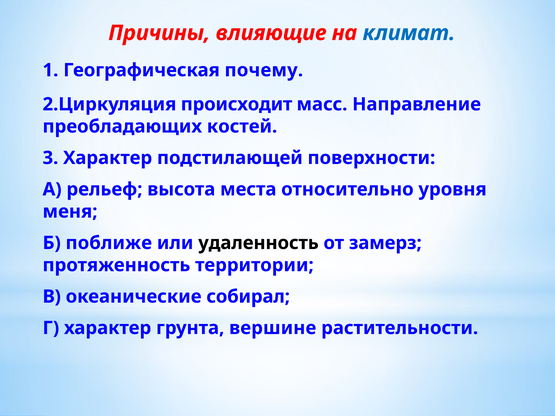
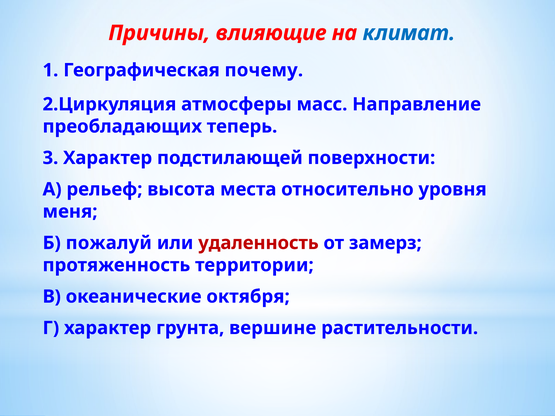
происходит: происходит -> атмосферы (236, 104)
костей: костей -> теперь (242, 127)
поближе: поближе -> пожалуй (109, 243)
удаленность colour: black -> red (258, 243)
собирал: собирал -> октября (248, 297)
